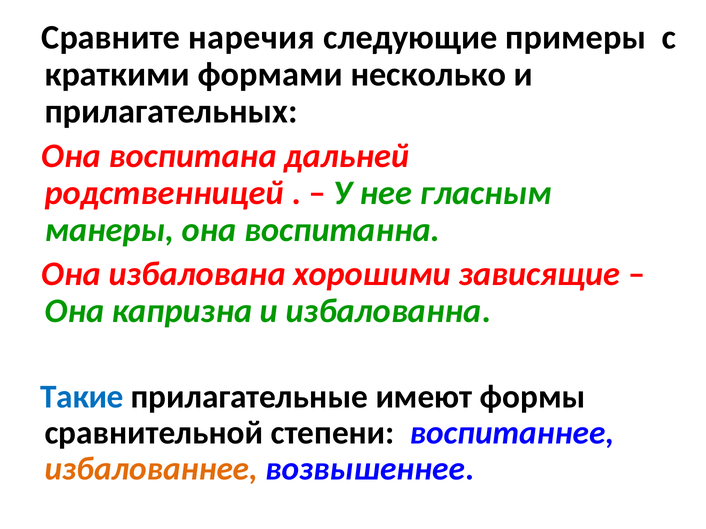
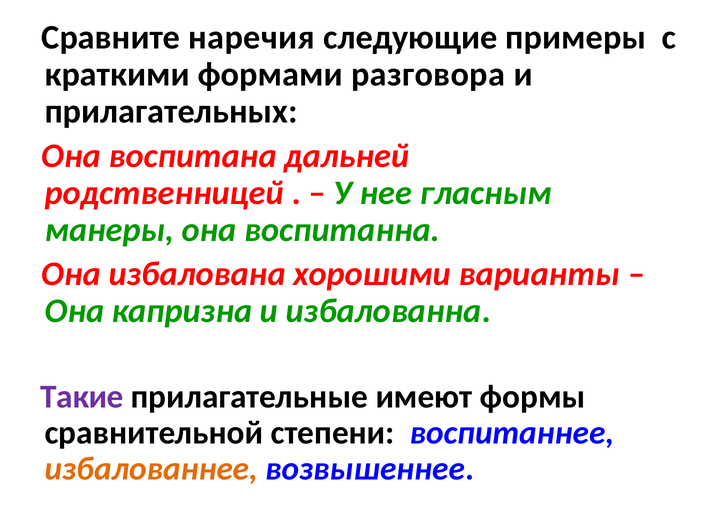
несколько: несколько -> разговора (428, 75)
зависящие: зависящие -> варианты (539, 274)
Такие colour: blue -> purple (82, 397)
